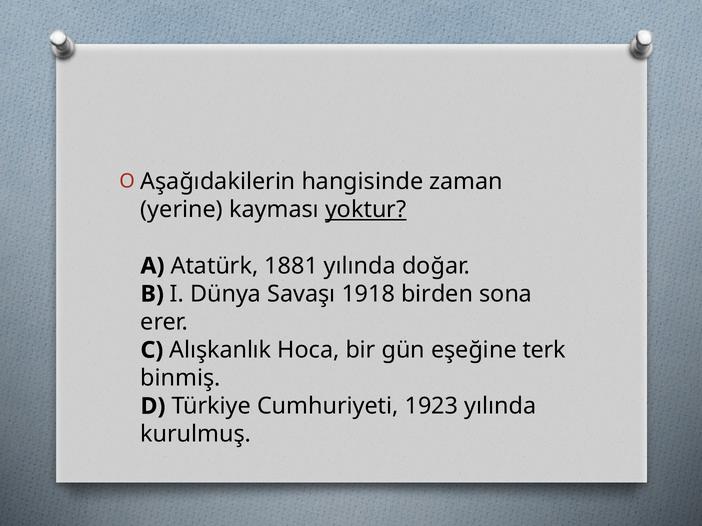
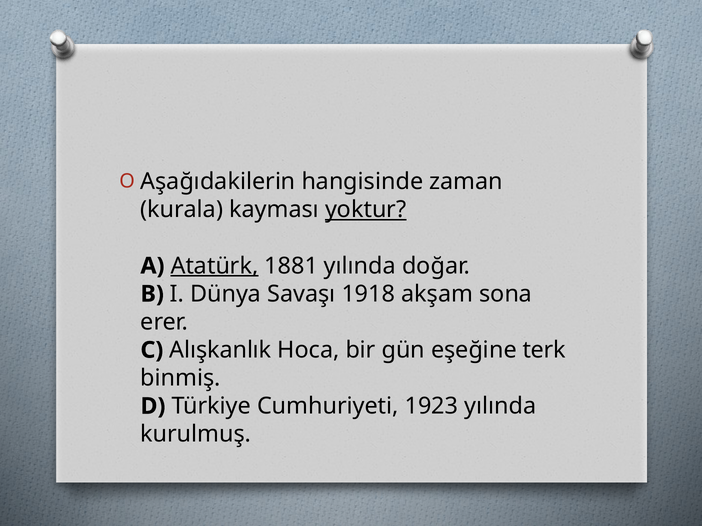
yerine: yerine -> kurala (182, 210)
Atatürk underline: none -> present (214, 266)
birden: birden -> akşam (437, 294)
